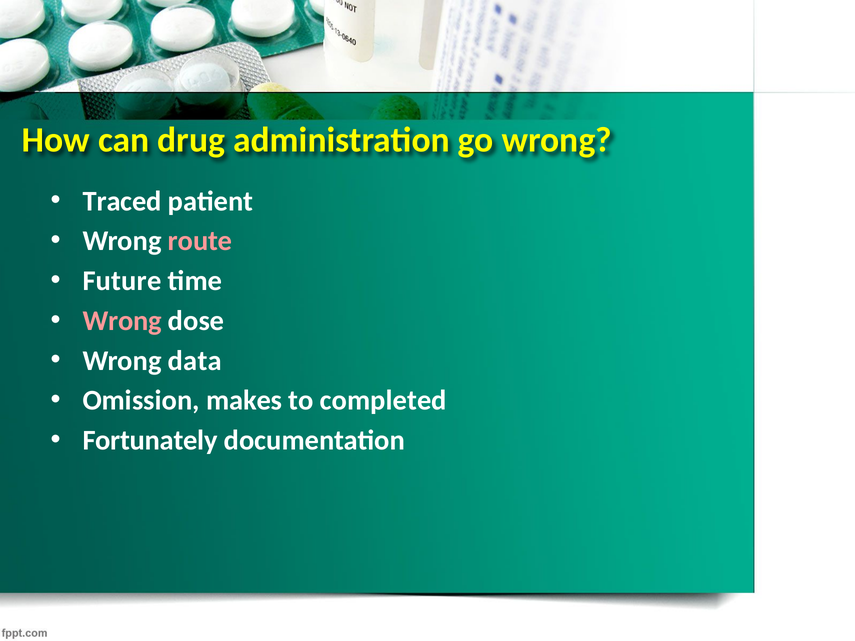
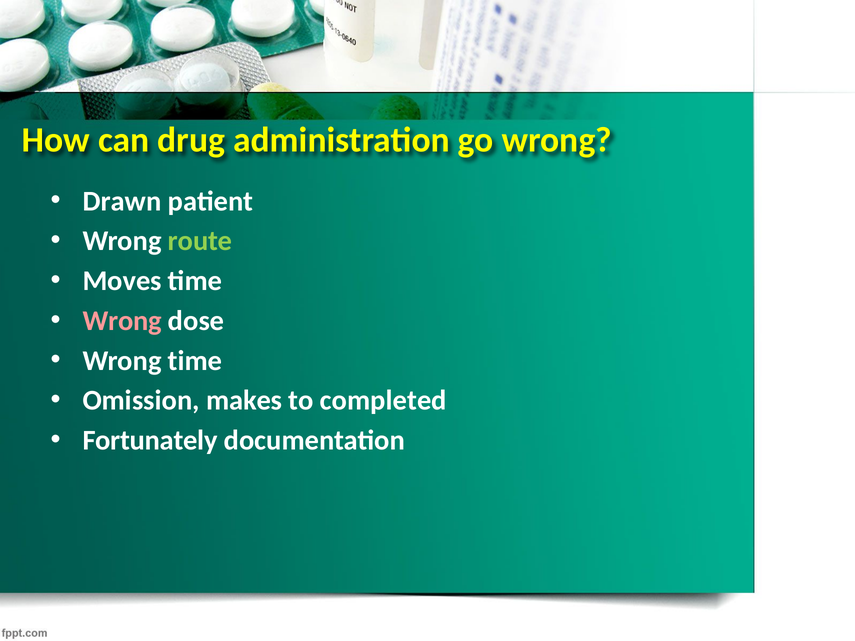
Traced: Traced -> Drawn (122, 201)
route colour: pink -> light green (200, 241)
Future: Future -> Moves (122, 281)
Wrong data: data -> time (195, 361)
